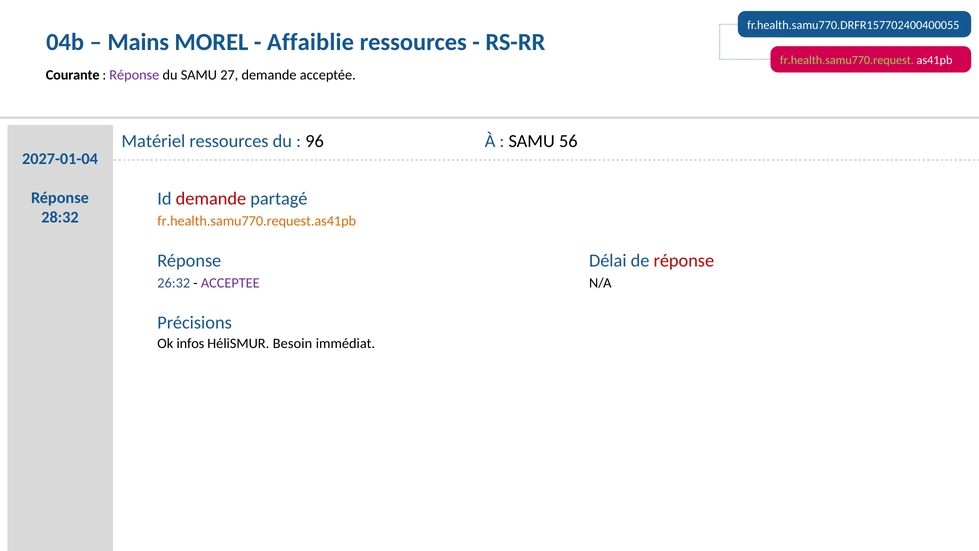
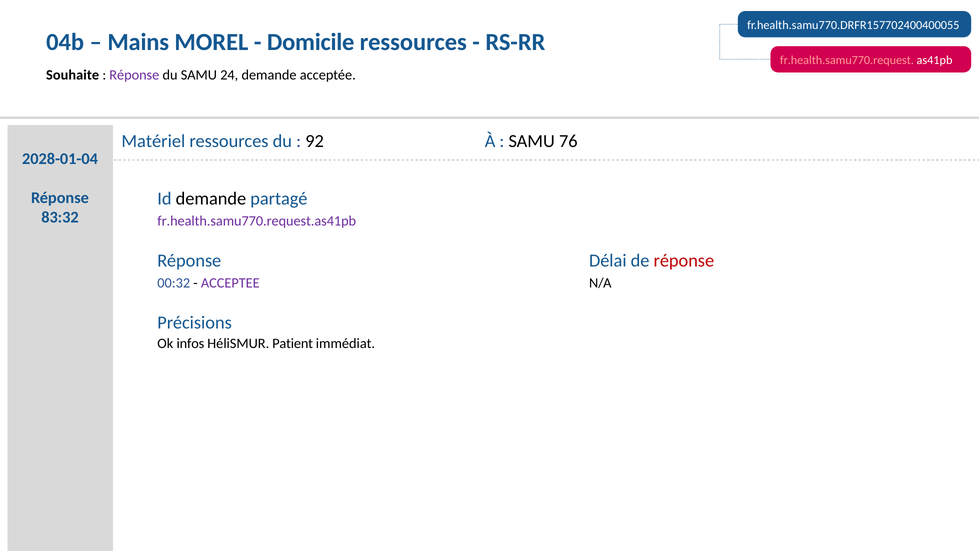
Affaiblie: Affaiblie -> Domicile (311, 42)
fr.health.samu770.request colour: light green -> pink (847, 60)
Courante: Courante -> Souhaite (73, 75)
27: 27 -> 24 (229, 75)
96: 96 -> 92 (315, 141)
56: 56 -> 76 (568, 141)
2027-01-04: 2027-01-04 -> 2028-01-04 (60, 159)
demande colour: red -> black (211, 198)
28:32: 28:32 -> 83:32 (60, 217)
fr.health.samu770.request.as41pb colour: orange -> purple (257, 221)
26:32: 26:32 -> 00:32 (174, 283)
Besoin: Besoin -> Patient (293, 343)
